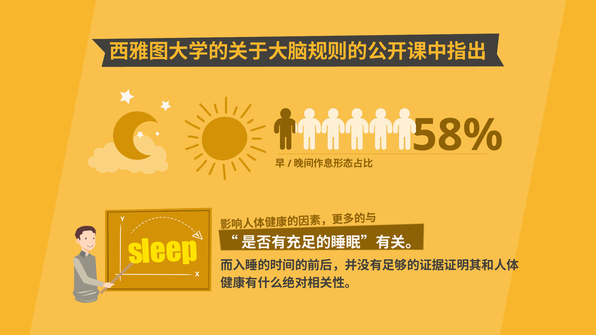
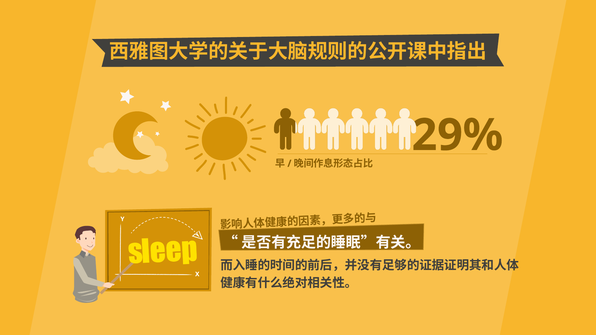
58%: 58% -> 29% (457, 135)
